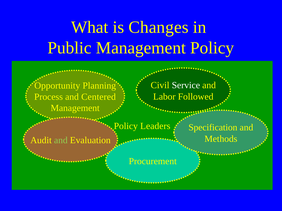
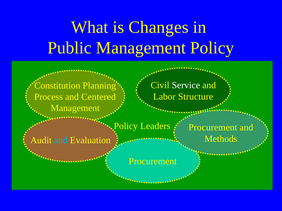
Opportunity: Opportunity -> Constitution (57, 86)
Followed: Followed -> Structure (196, 97)
Specification: Specification -> Procurement (213, 128)
and colour: light green -> light blue (61, 140)
